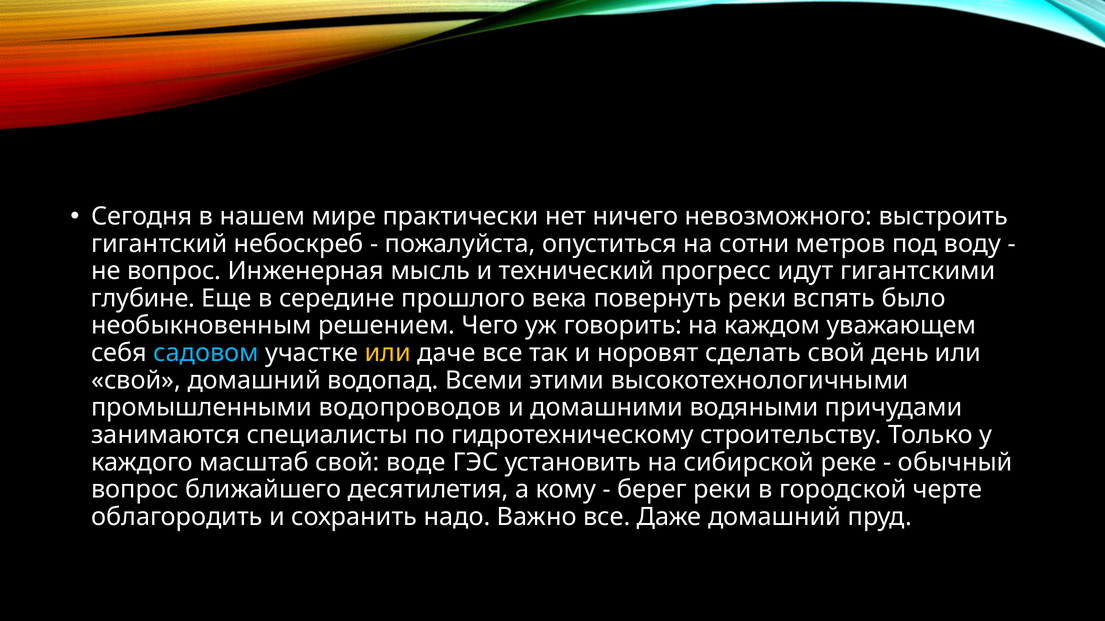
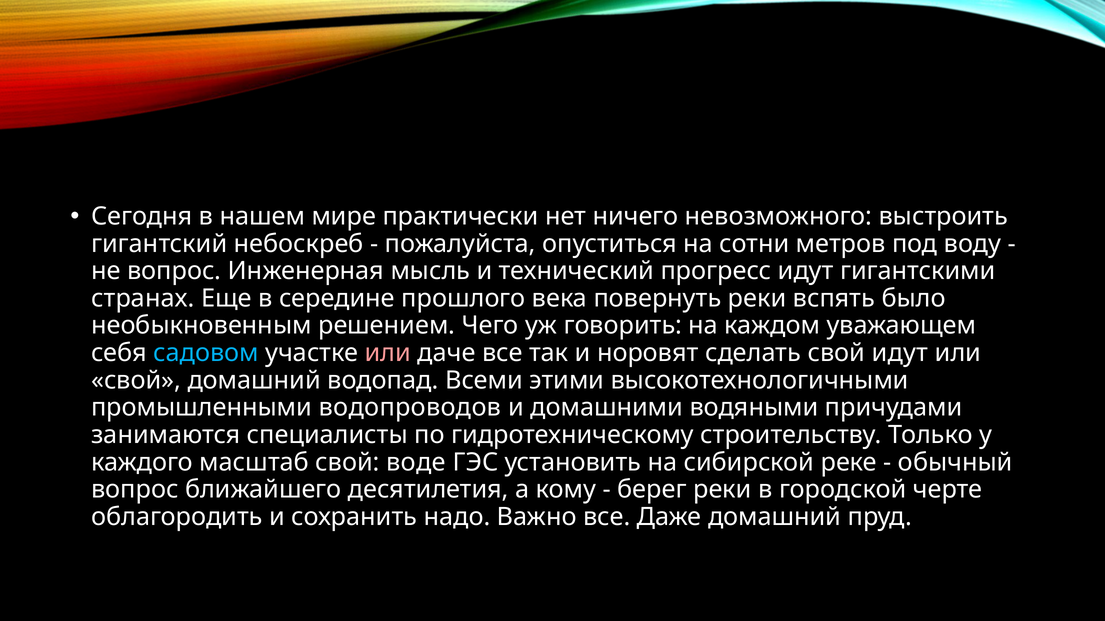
глубине: глубине -> странах (143, 299)
или colour: yellow -> pink (388, 353)
свой день: день -> идут (900, 353)
